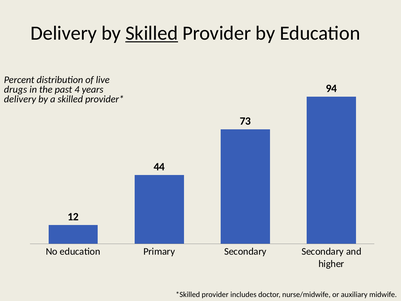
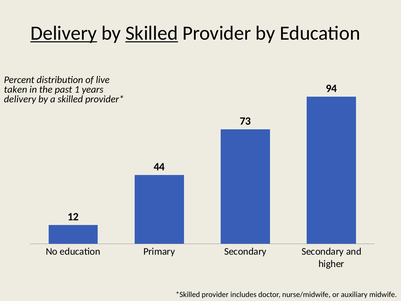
Delivery underline: none -> present (64, 33)
drugs: drugs -> taken (16, 90)
4: 4 -> 1 (77, 90)
